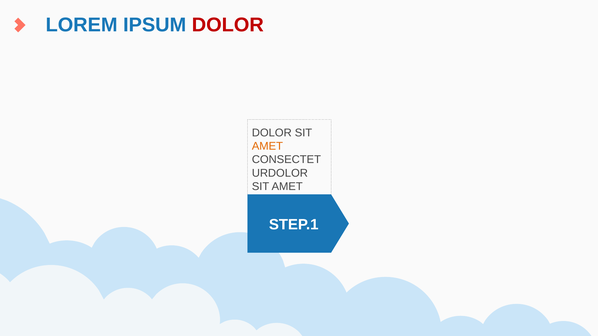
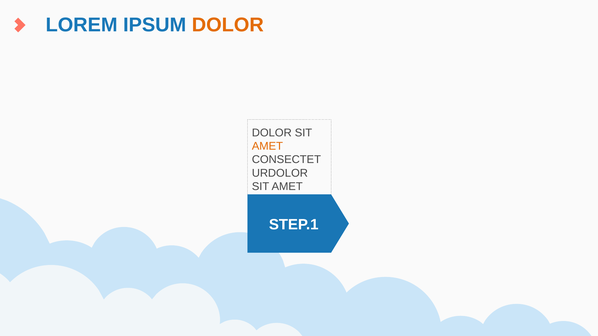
DOLOR colour: red -> orange (228, 25)
